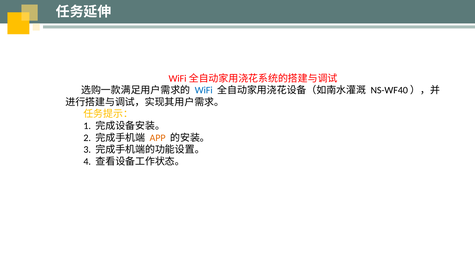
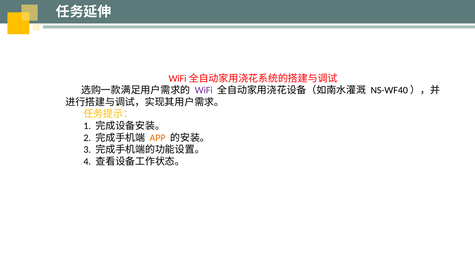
WiFi colour: blue -> purple (204, 90)
